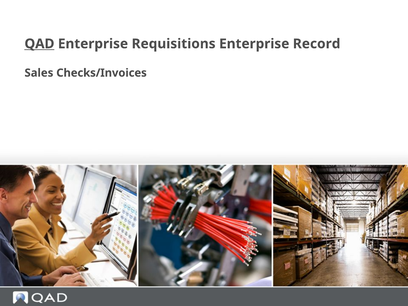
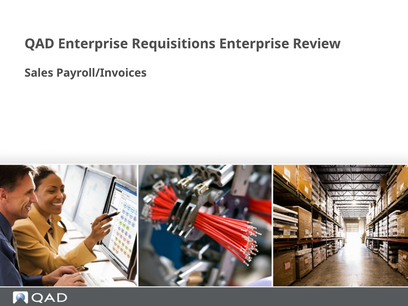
QAD underline: present -> none (39, 44)
Record: Record -> Review (317, 44)
Checks/Invoices: Checks/Invoices -> Payroll/Invoices (101, 73)
